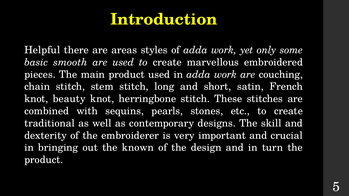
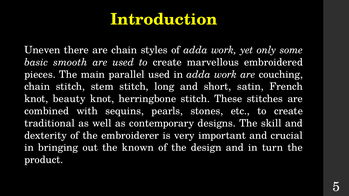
Helpful: Helpful -> Uneven (42, 50)
are areas: areas -> chain (124, 50)
main product: product -> parallel (127, 75)
